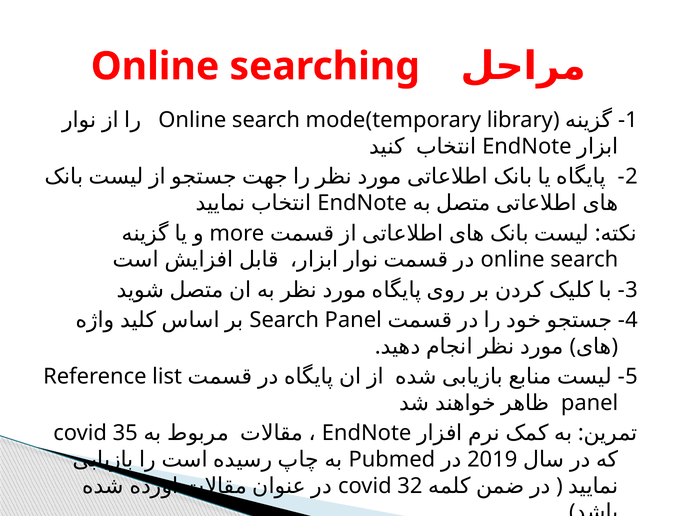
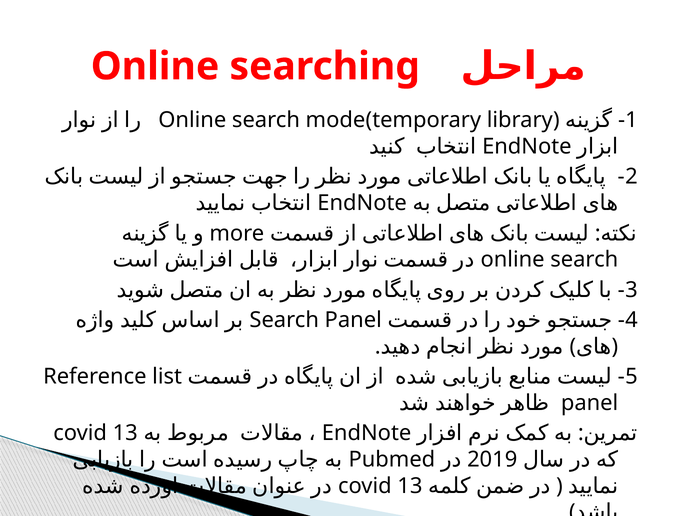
35: 35 -> 13 (125, 432)
32: 32 -> 13 (410, 485)
